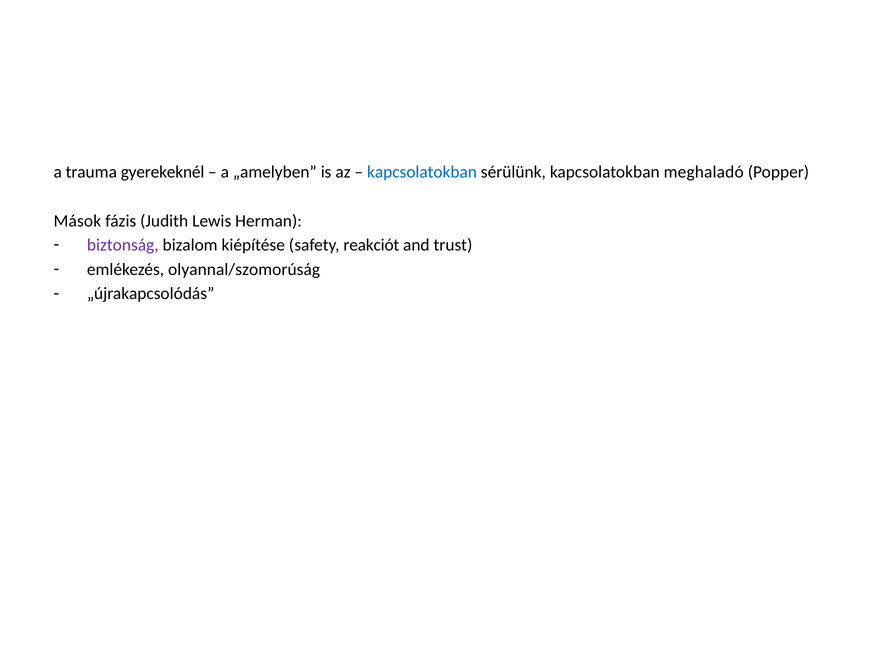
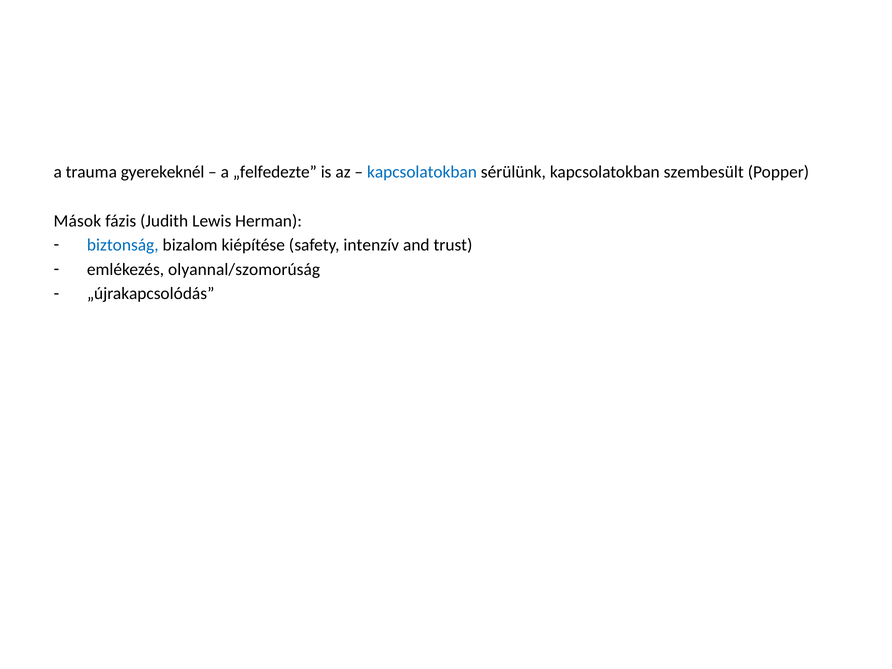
„amelyben: „amelyben -> „felfedezte (275, 172)
meghaladó: meghaladó -> szembesült (704, 172)
biztonság colour: purple -> blue (123, 245)
reakciót: reakciót -> intenzív (371, 245)
